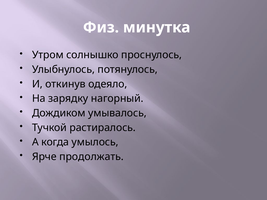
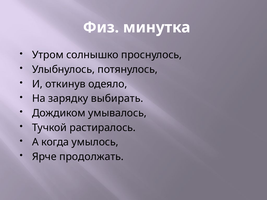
нагорный: нагорный -> выбирать (117, 99)
